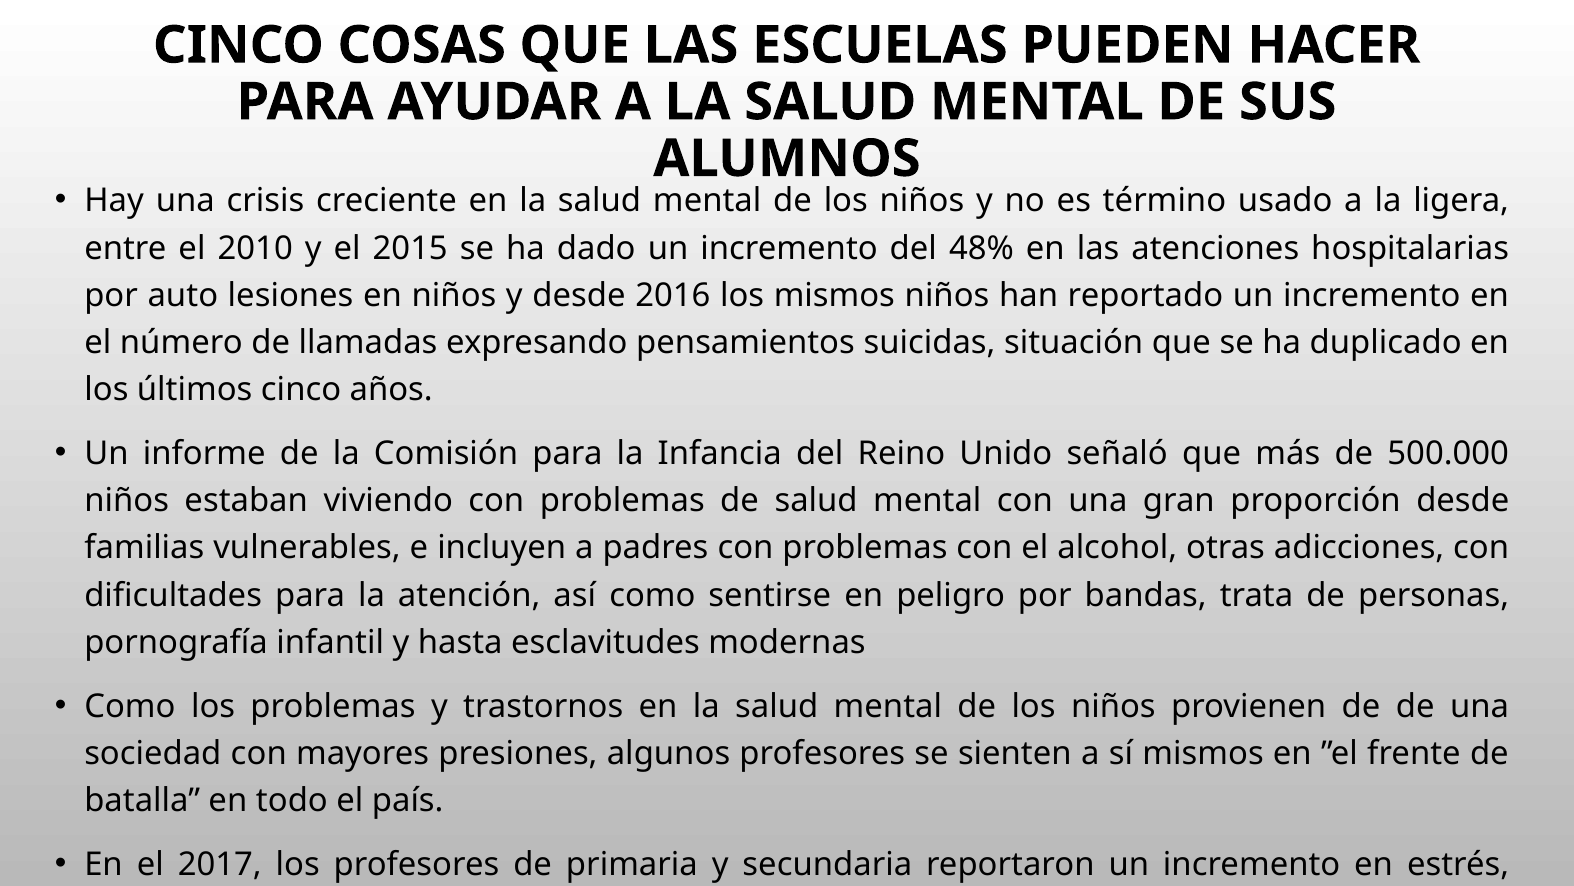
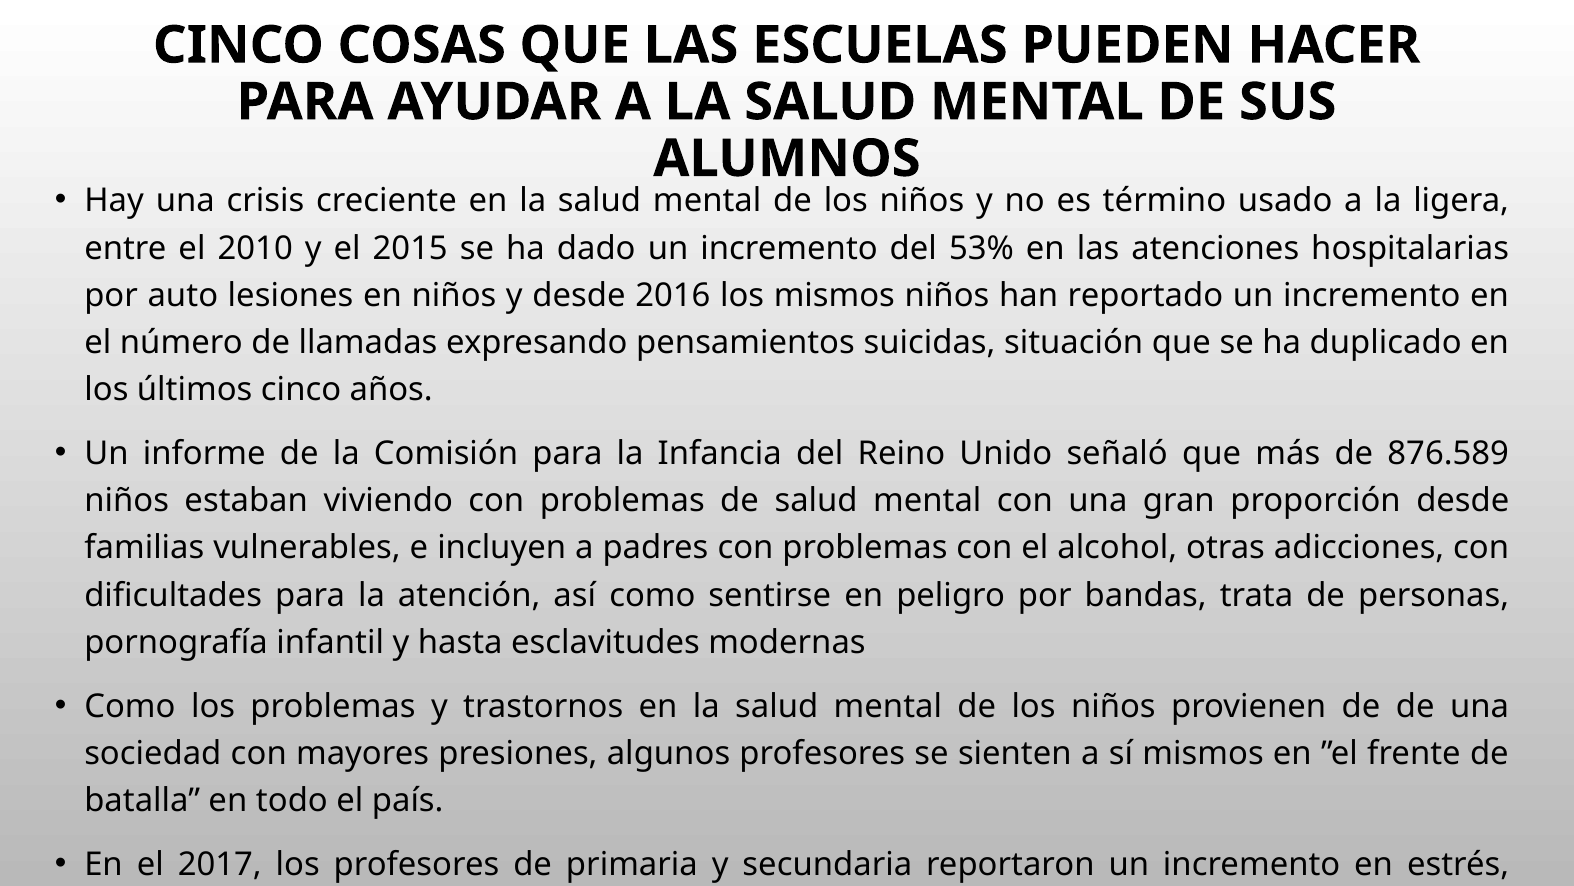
48%: 48% -> 53% (981, 248)
500.000: 500.000 -> 876.589 (1448, 453)
